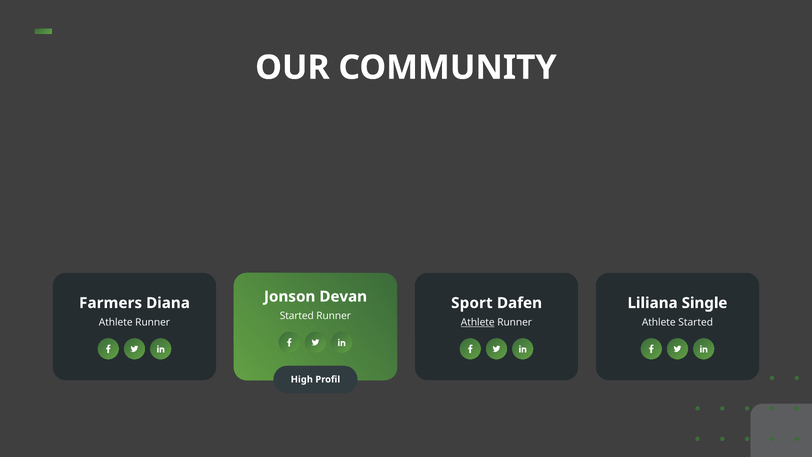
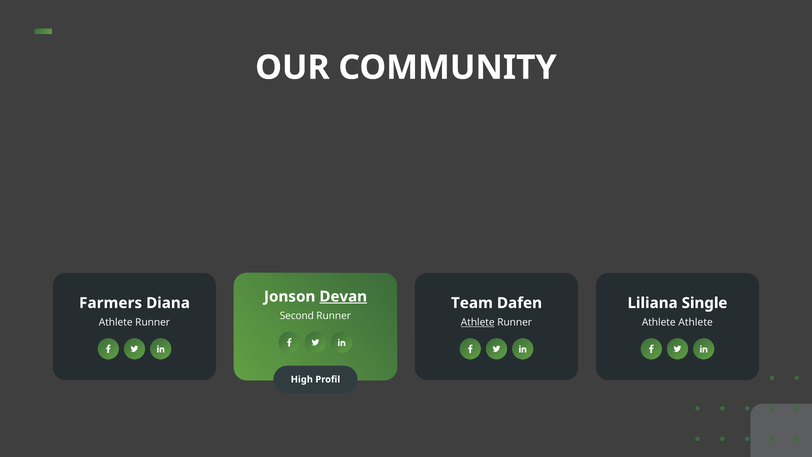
Devan underline: none -> present (343, 296)
Sport: Sport -> Team (472, 303)
Started: Started -> Second (297, 316)
Athlete Started: Started -> Athlete (696, 322)
